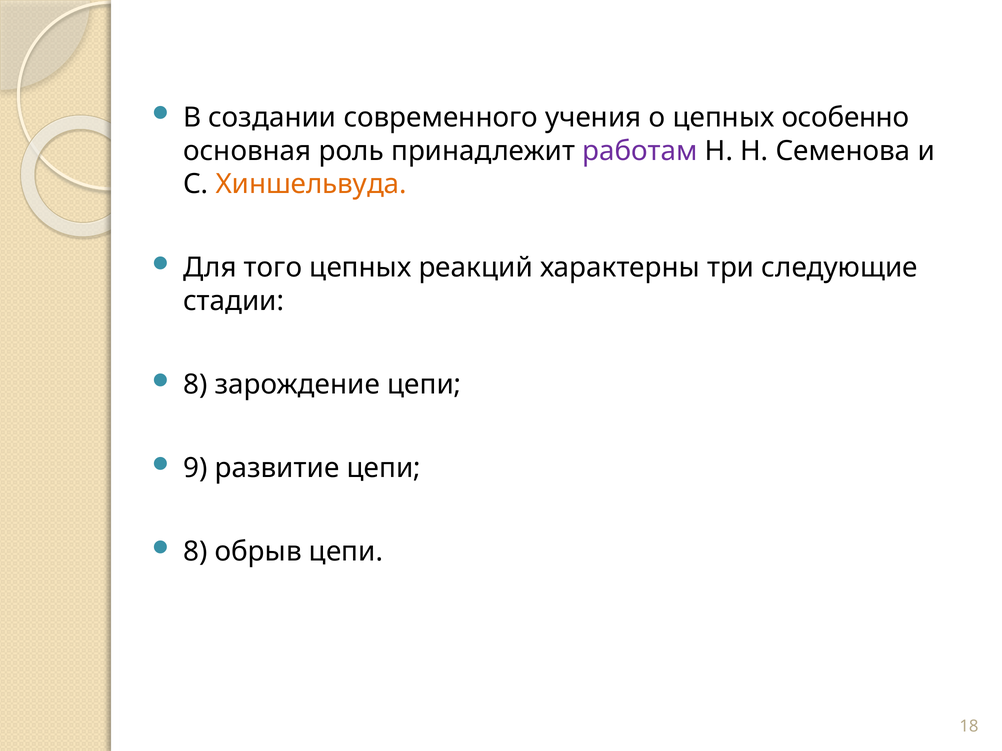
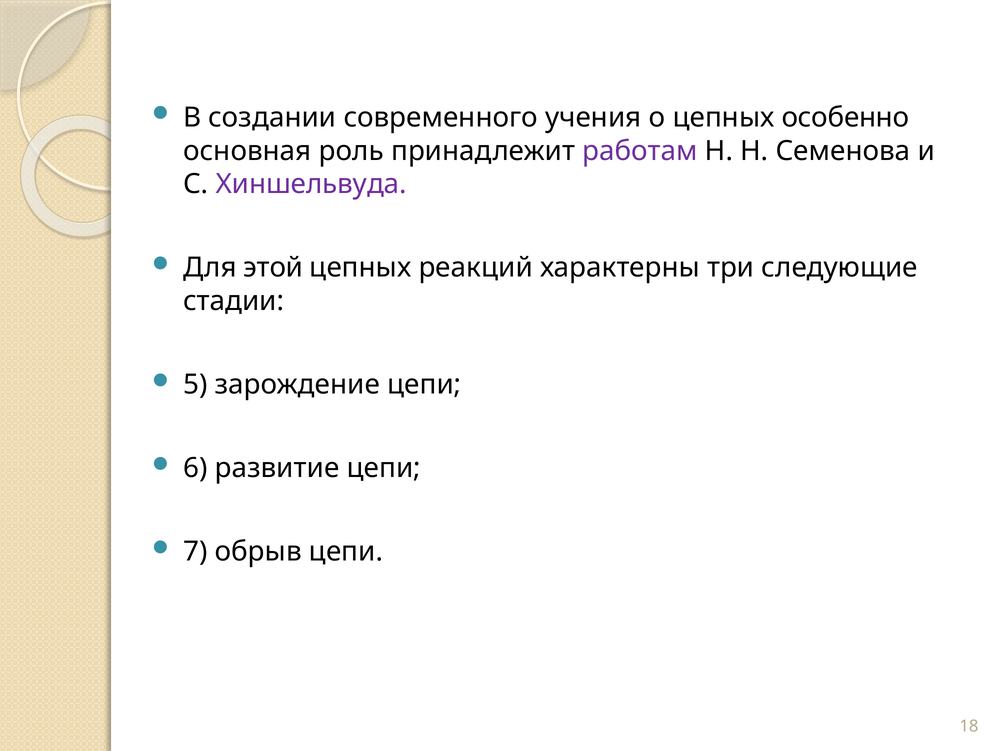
Хиншельвуда colour: orange -> purple (311, 184)
того: того -> этой (273, 268)
8: 8 -> 5 (195, 385)
9: 9 -> 6 (195, 468)
8: 8 -> 7 (195, 552)
